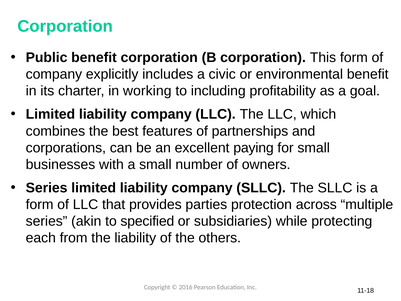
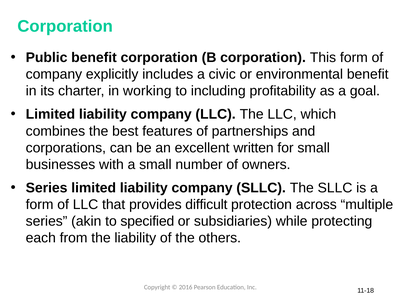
paying: paying -> written (254, 148)
parties: parties -> difficult (206, 204)
